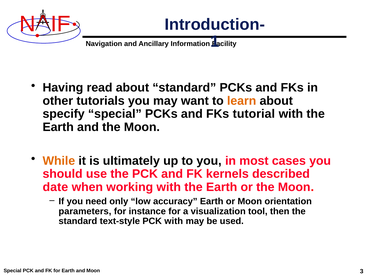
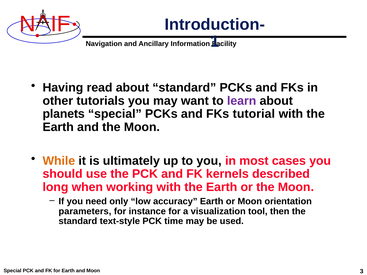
learn colour: orange -> purple (242, 101)
specify: specify -> planets (64, 114)
date: date -> long (55, 187)
PCK with: with -> time (174, 221)
